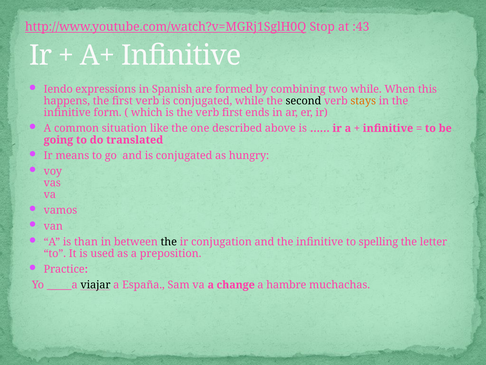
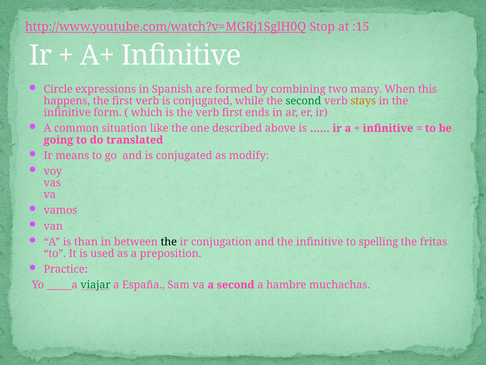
:43: :43 -> :15 (361, 27)
Iendo: Iendo -> Circle (58, 89)
two while: while -> many (366, 89)
second colour: black -> green (303, 101)
hungry: hungry -> modify (249, 155)
letter: letter -> fritas (433, 241)
viajar colour: black -> green (95, 284)
a change: change -> second (236, 284)
